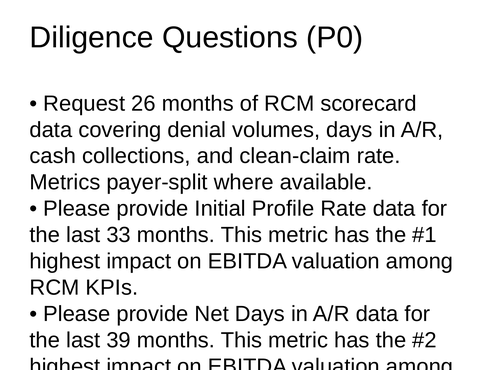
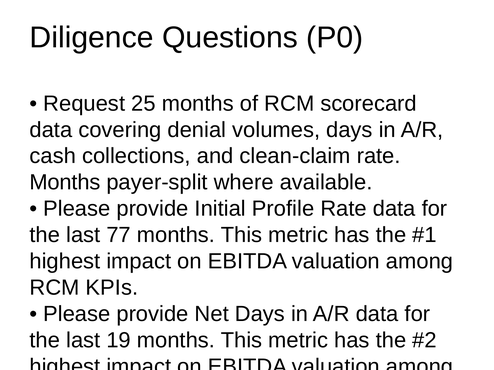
26: 26 -> 25 (143, 104)
Metrics: Metrics -> Months (65, 183)
33: 33 -> 77 (119, 235)
39: 39 -> 19 (119, 341)
